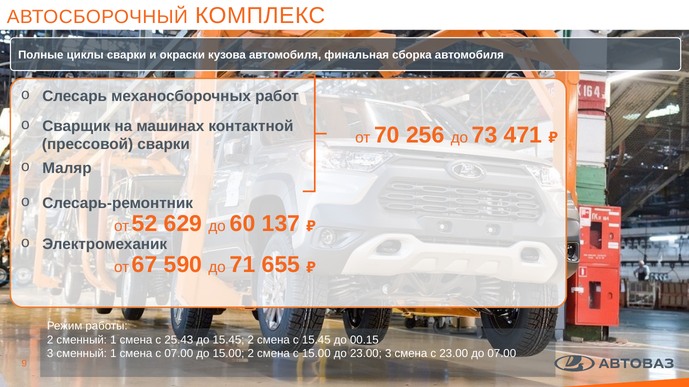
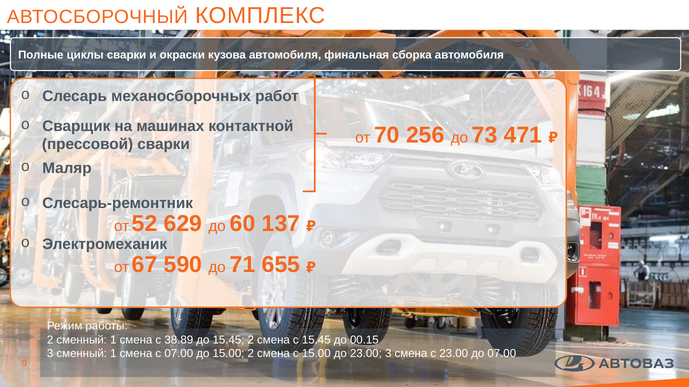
25.43: 25.43 -> 38.89 (179, 340)
